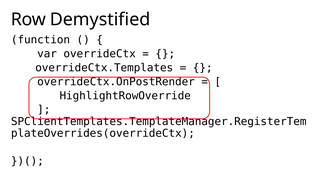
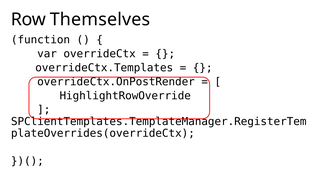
Demystified: Demystified -> Themselves (100, 20)
